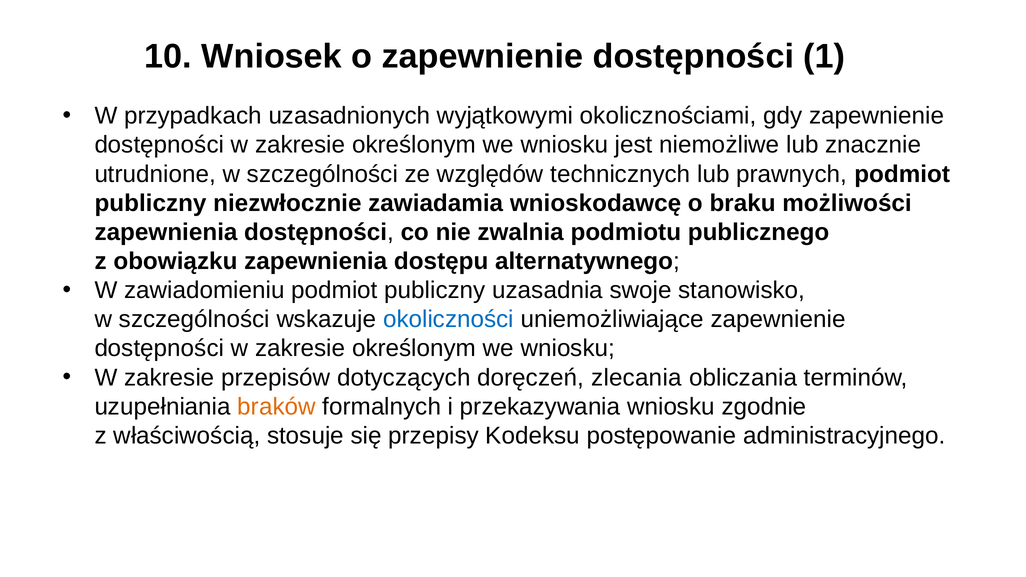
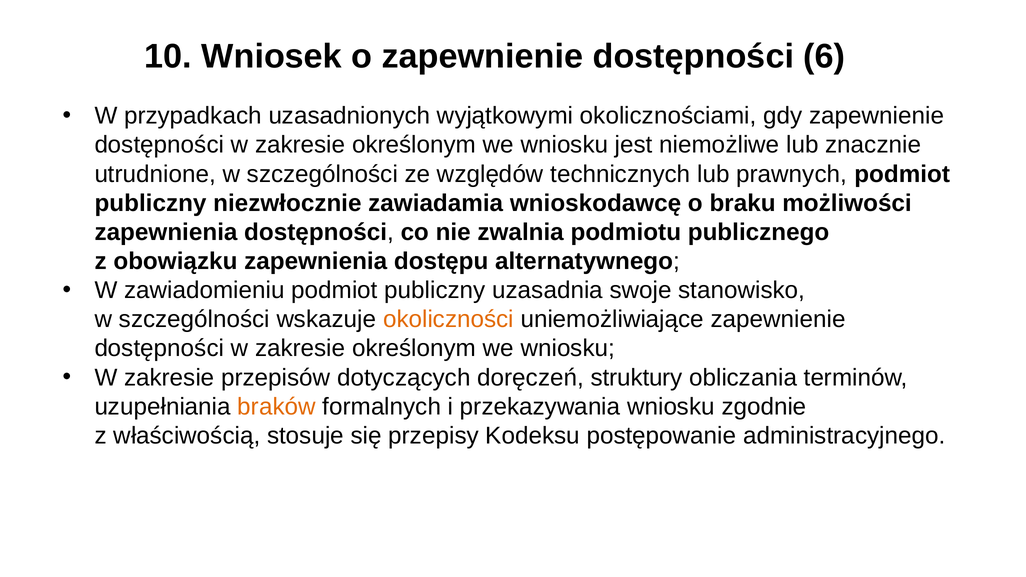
1: 1 -> 6 (824, 56)
okoliczności colour: blue -> orange (448, 319)
zlecania: zlecania -> struktury (637, 378)
